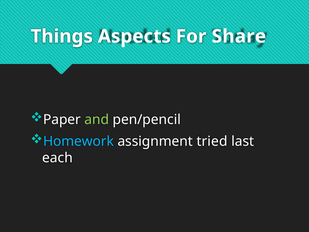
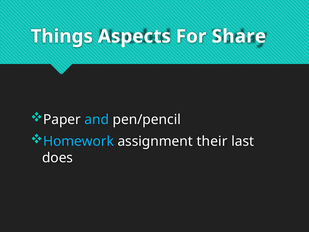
and colour: light green -> light blue (97, 119)
tried: tried -> their (212, 141)
each: each -> does (58, 158)
